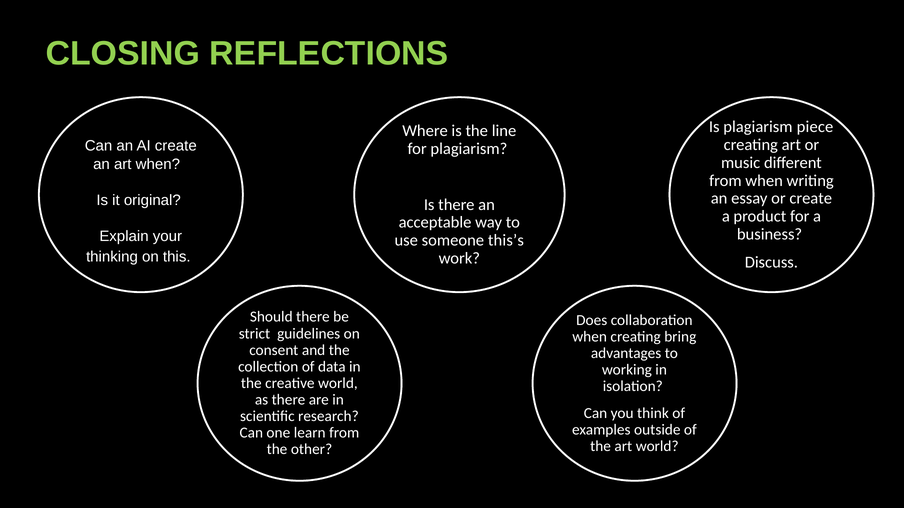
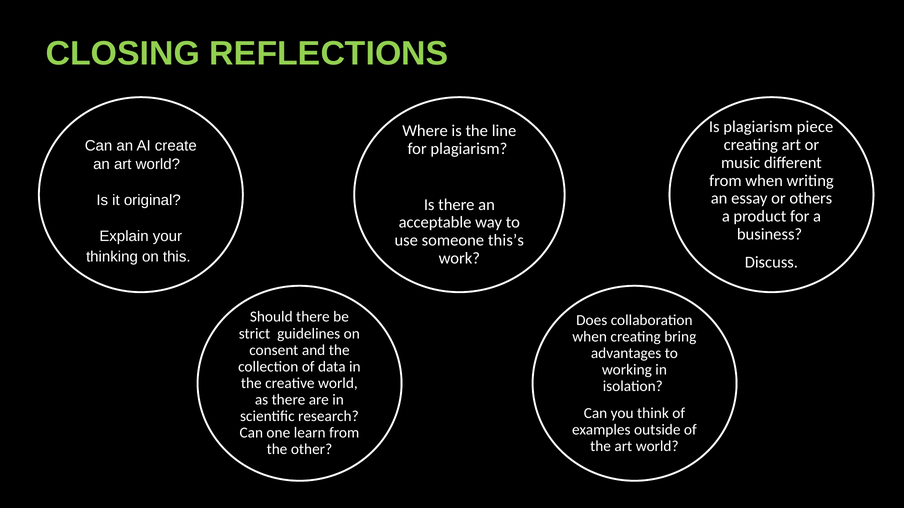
an art when: when -> world (158, 164)
or create: create -> others (811, 199)
